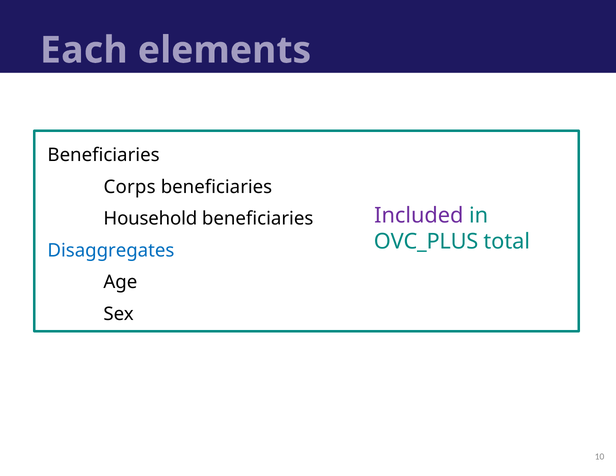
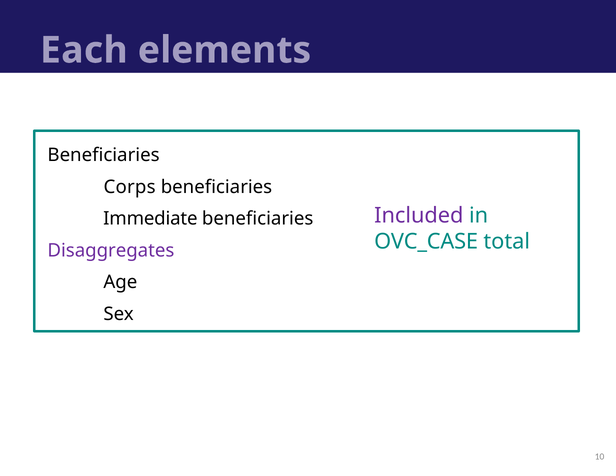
Household: Household -> Immediate (150, 219)
OVC_PLUS: OVC_PLUS -> OVC_CASE (426, 241)
Disaggregates colour: blue -> purple (111, 250)
